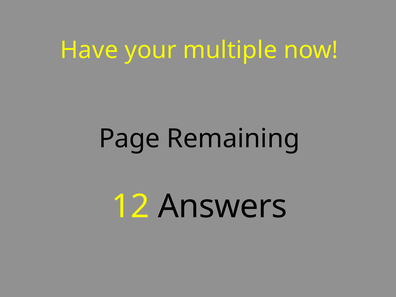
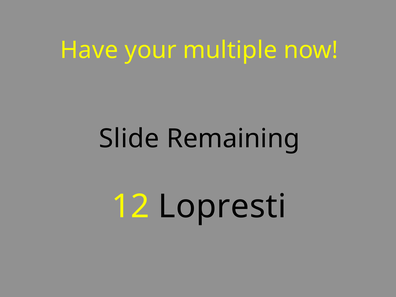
Page: Page -> Slide (129, 139)
Answers: Answers -> Lopresti (222, 207)
